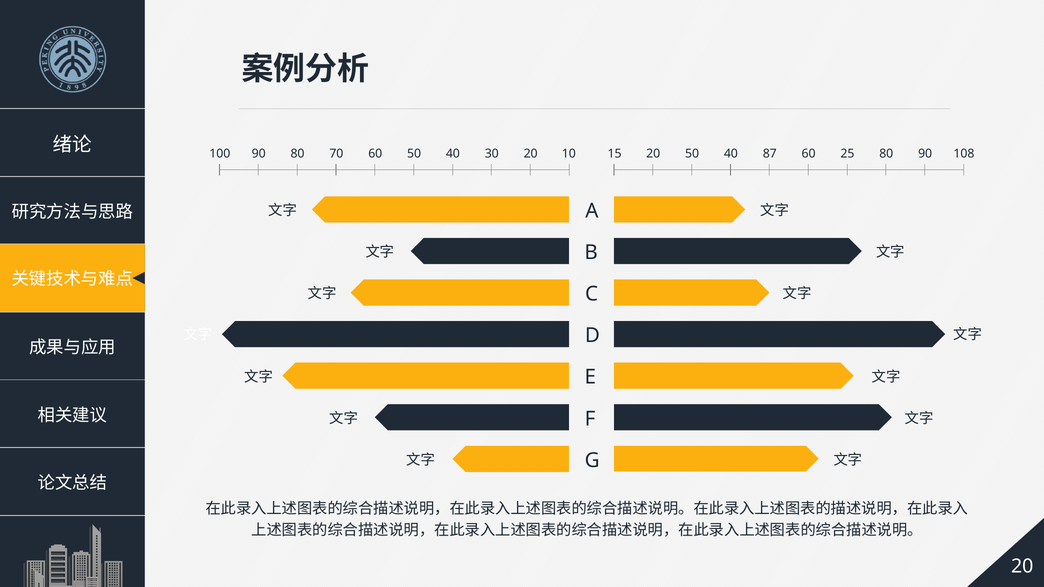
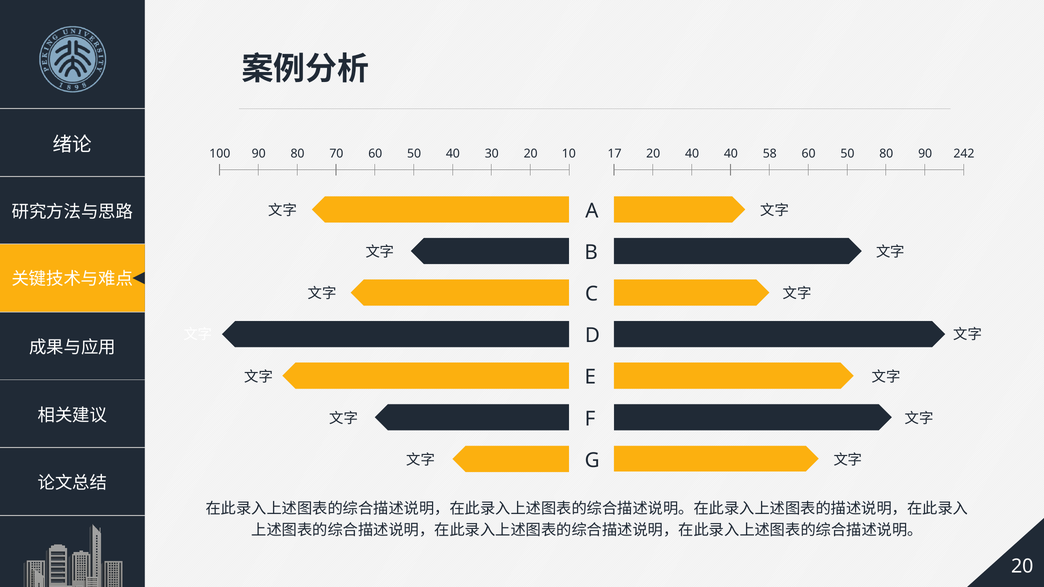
15: 15 -> 17 (615, 154)
20 50: 50 -> 40 (692, 154)
87: 87 -> 58 (770, 154)
60 25: 25 -> 50 (847, 154)
108: 108 -> 242 (964, 154)
